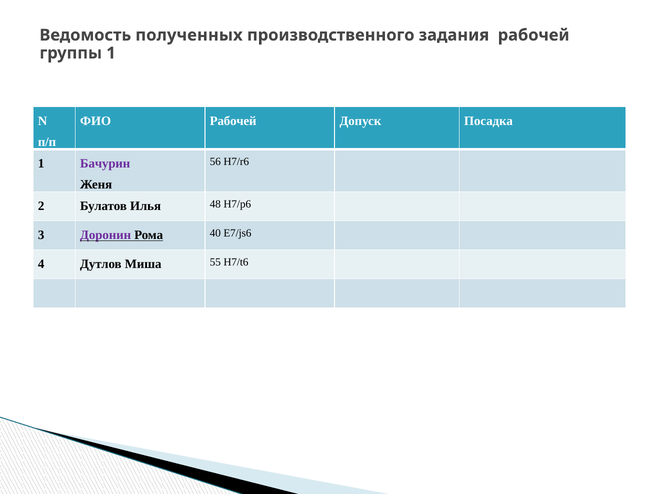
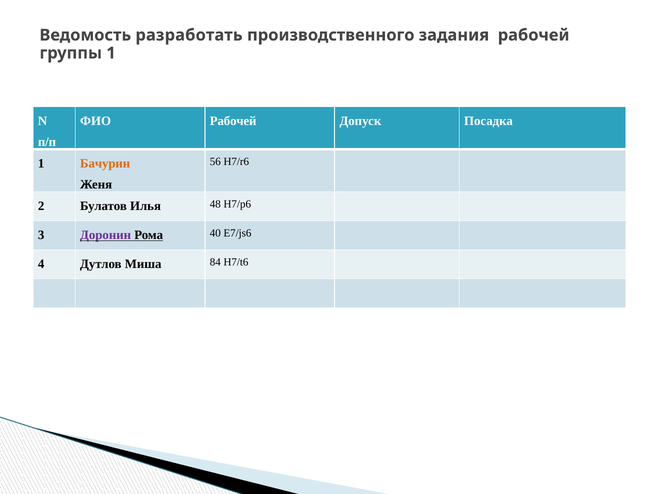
полученных: полученных -> разработать (189, 35)
Бачурин colour: purple -> orange (105, 164)
55: 55 -> 84 (215, 262)
